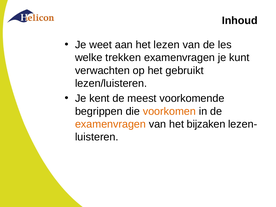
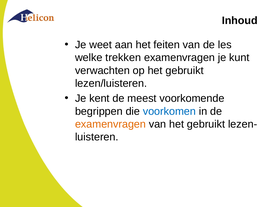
lezen: lezen -> feiten (167, 45)
voorkomen colour: orange -> blue (169, 111)
van het bijzaken: bijzaken -> gebruikt (206, 124)
